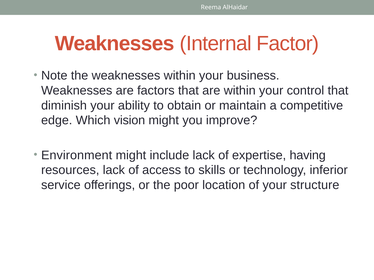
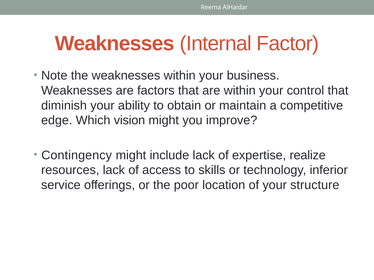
Environment: Environment -> Contingency (77, 155)
having: having -> realize (308, 155)
